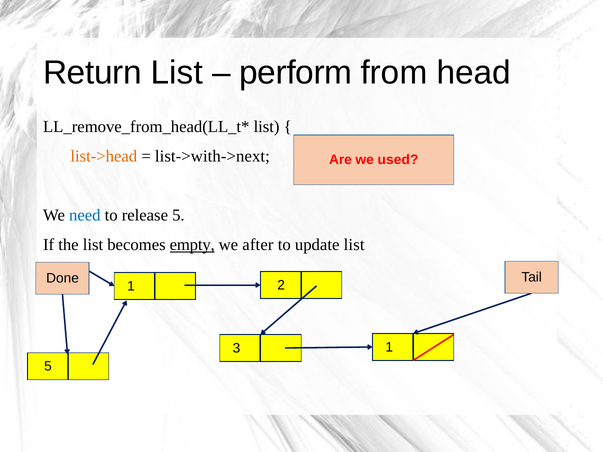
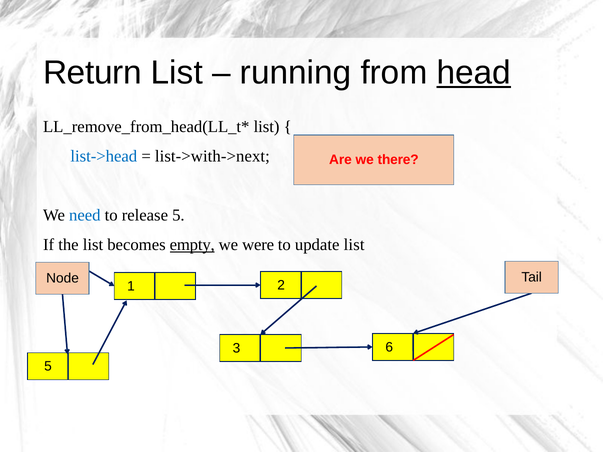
perform: perform -> running (296, 73)
head underline: none -> present (474, 73)
list->head colour: orange -> blue (104, 156)
used: used -> there (398, 160)
after: after -> were (258, 245)
Done: Done -> Node (63, 278)
3 1: 1 -> 6 (389, 347)
